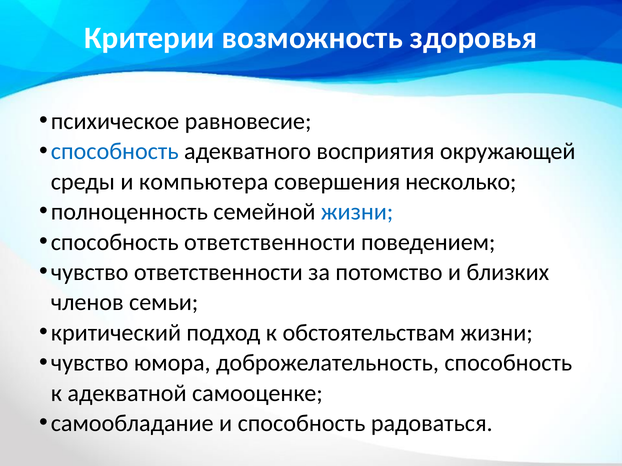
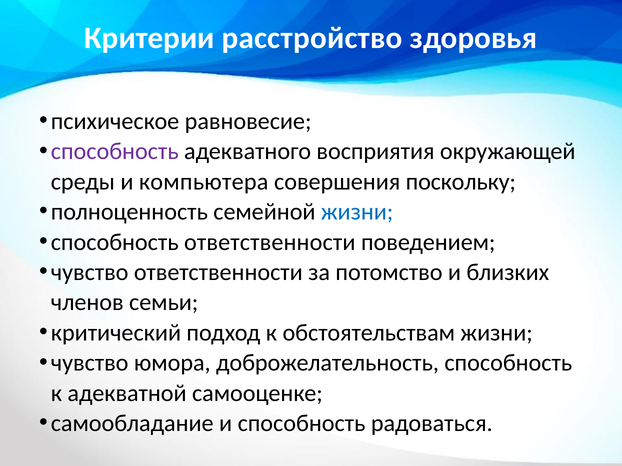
возможность: возможность -> расстройство (312, 38)
способность colour: blue -> purple (115, 152)
несколько: несколько -> поскольку (461, 182)
